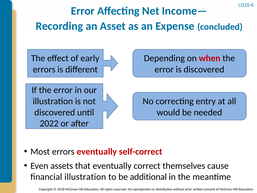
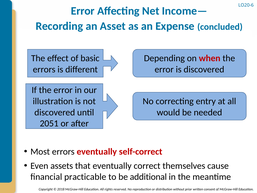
early: early -> basic (90, 58)
2022: 2022 -> 2051 (49, 123)
financial illustration: illustration -> practicable (85, 177)
